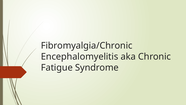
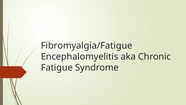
Fibromyalgia/Chronic: Fibromyalgia/Chronic -> Fibromyalgia/Fatigue (87, 45)
